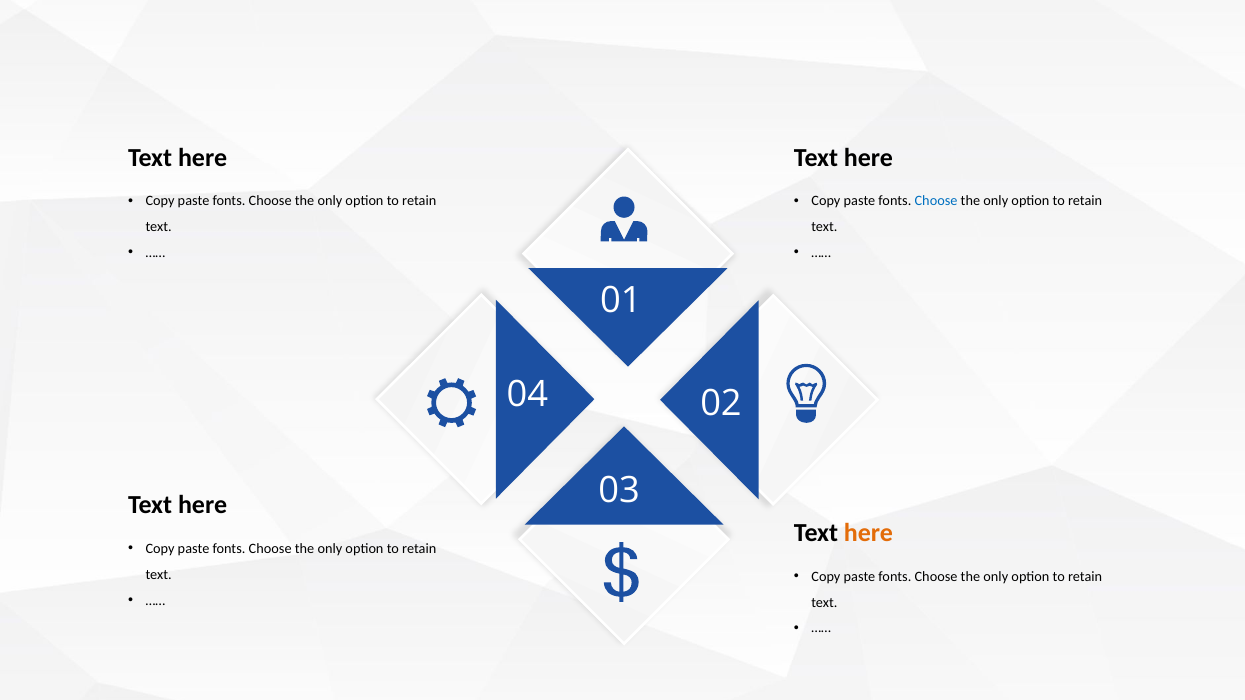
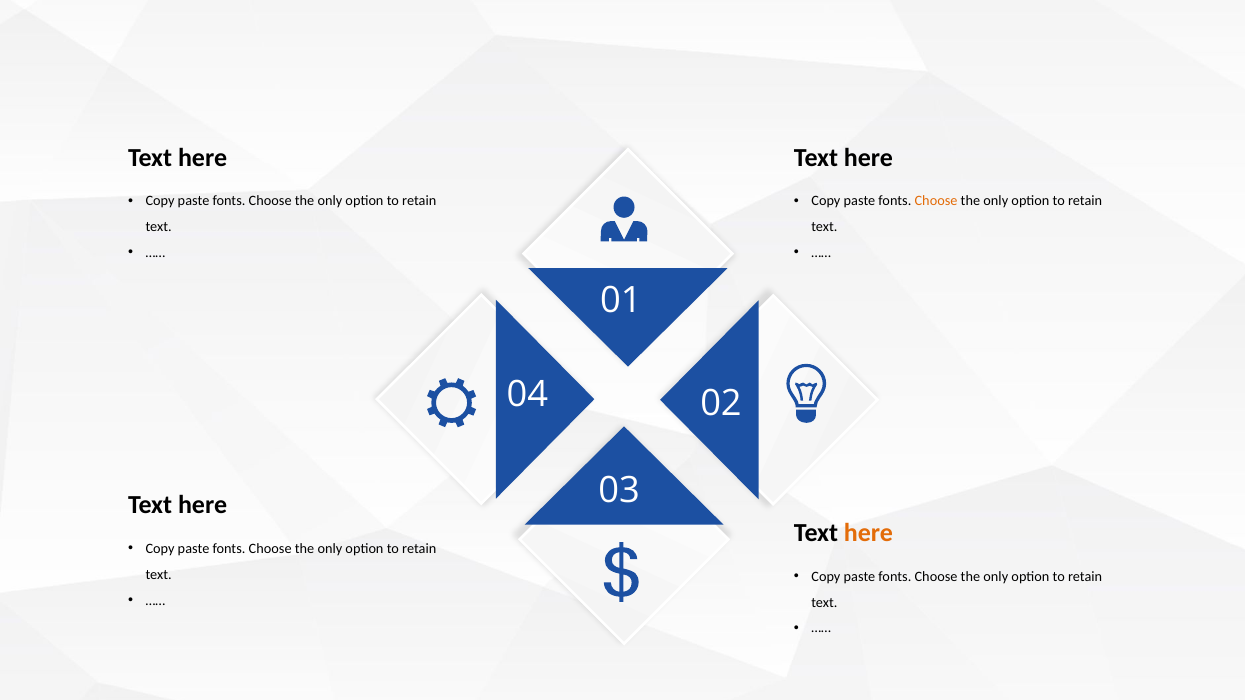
Choose colour: blue -> orange (936, 201)
